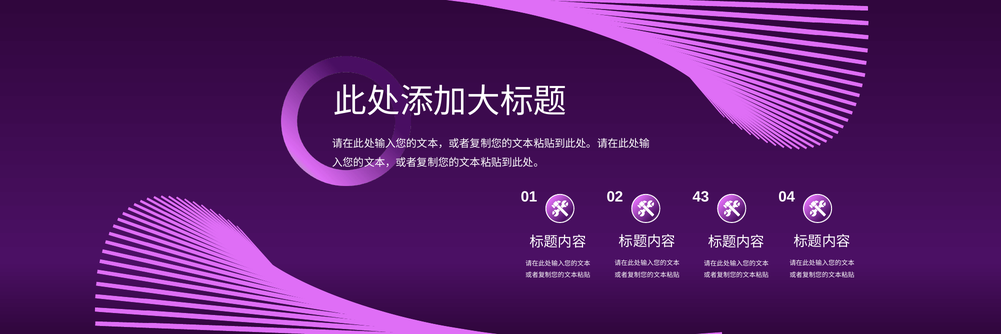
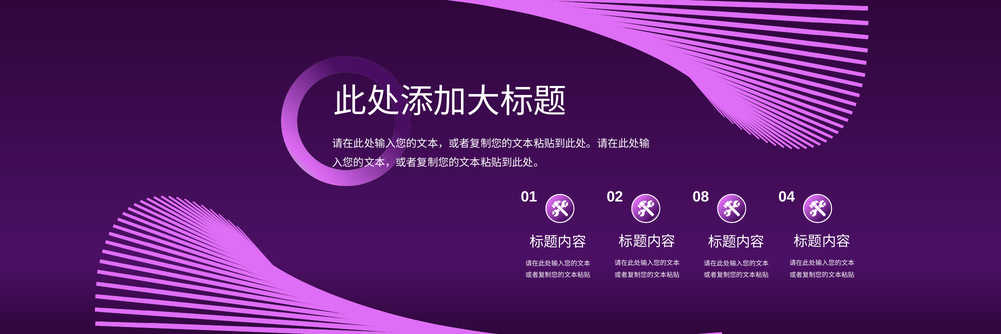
43: 43 -> 08 (701, 197)
